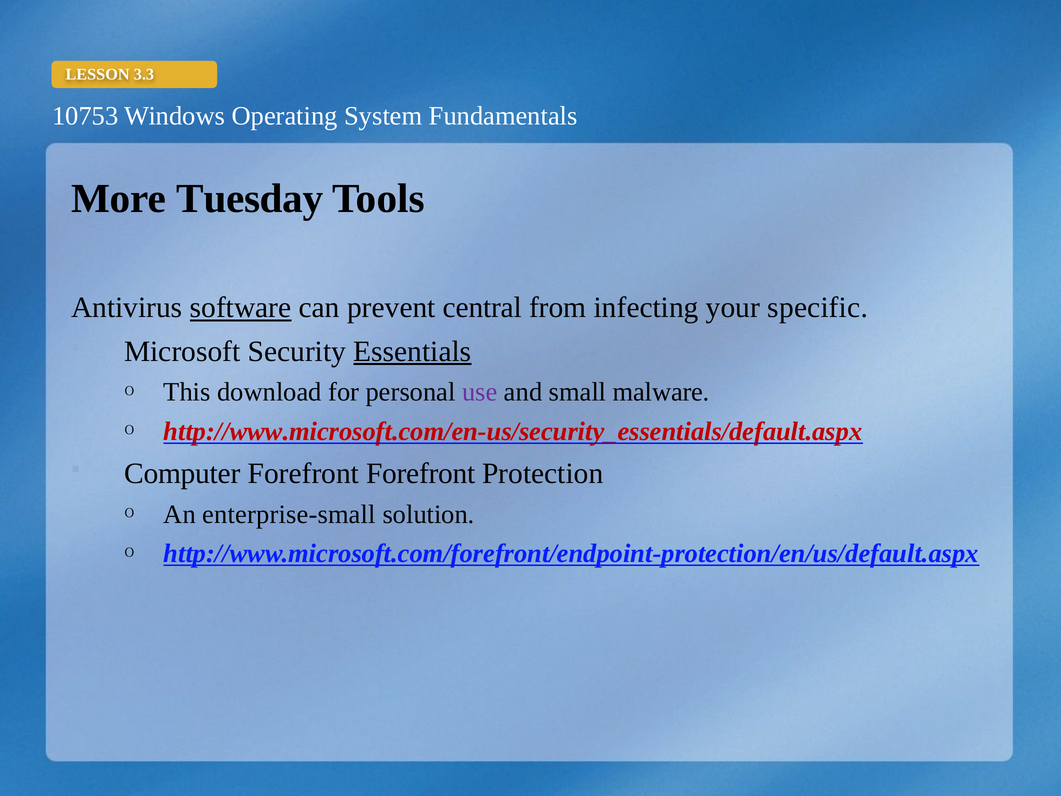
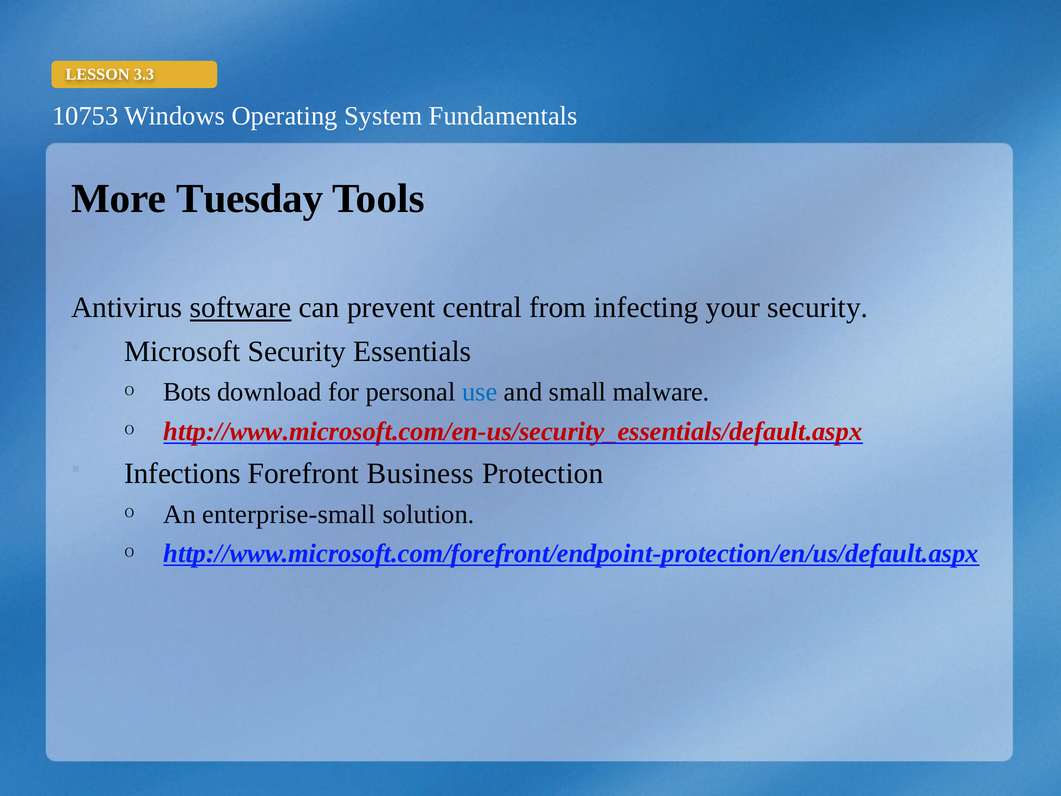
your specific: specific -> security (818, 308)
Essentials underline: present -> none (412, 351)
This: This -> Bots (187, 392)
use colour: purple -> blue (480, 392)
Computer: Computer -> Infections (182, 473)
Forefront Forefront: Forefront -> Business (420, 473)
